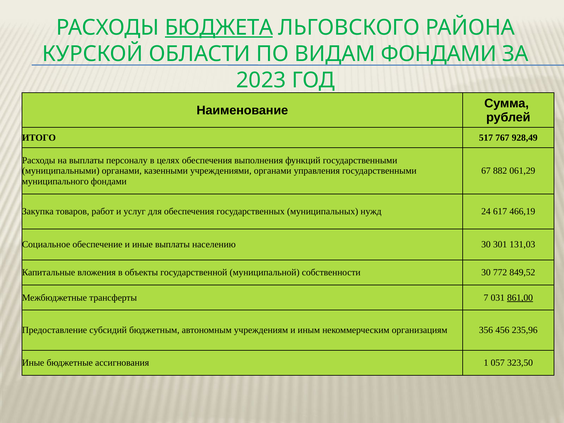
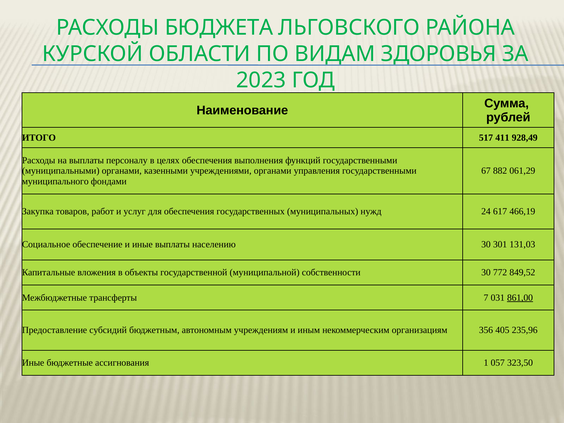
БЮДЖЕТА underline: present -> none (219, 27)
ВИДАМ ФОНДАМИ: ФОНДАМИ -> ЗДОРОВЬЯ (439, 54)
767: 767 -> 411 (502, 138)
456: 456 -> 405 (502, 330)
